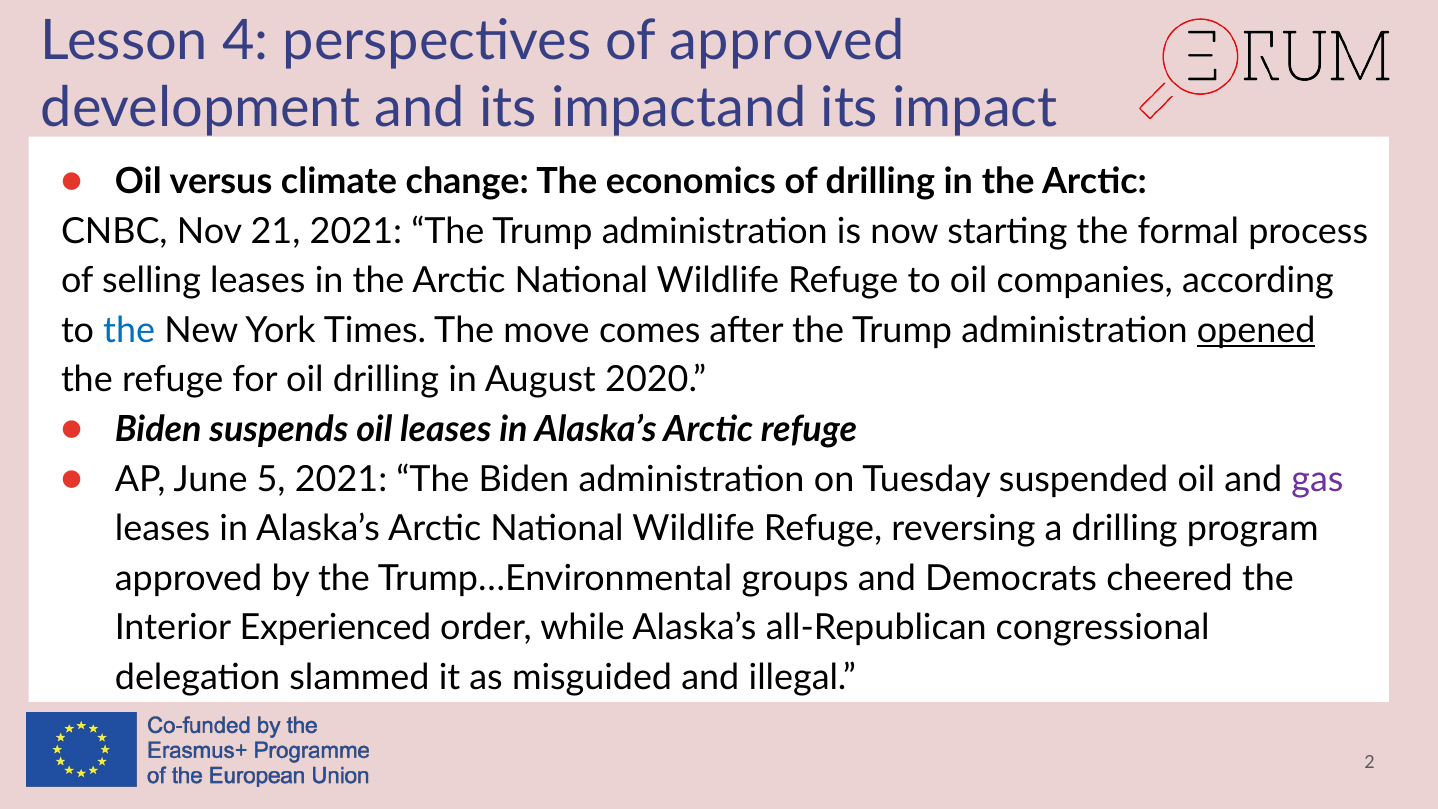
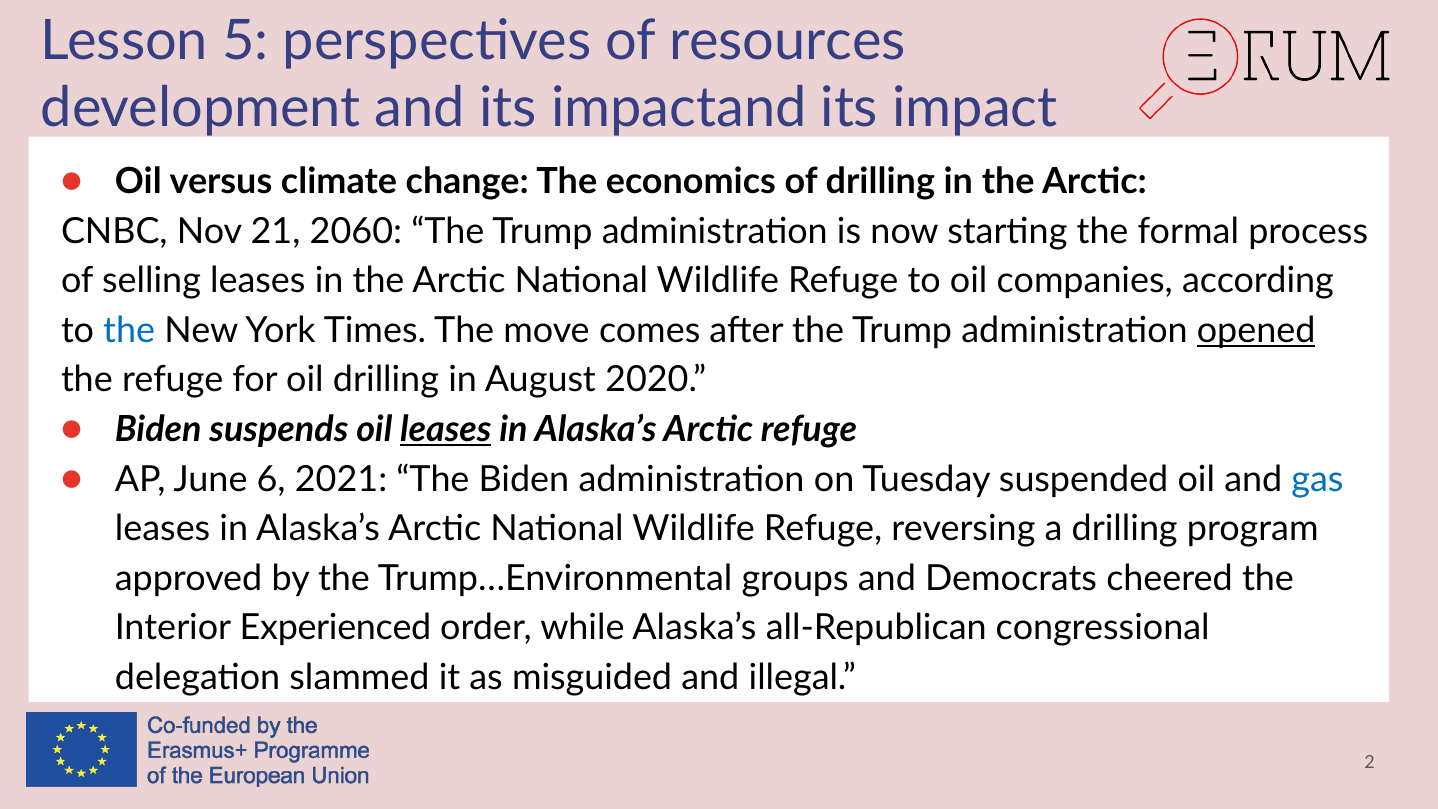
4: 4 -> 5 (245, 41)
of approved: approved -> resources (788, 41)
21 2021: 2021 -> 2060 (356, 231)
leases underline: none -> present (446, 430)
5: 5 -> 6 (271, 479)
gas colour: purple -> blue (1317, 479)
